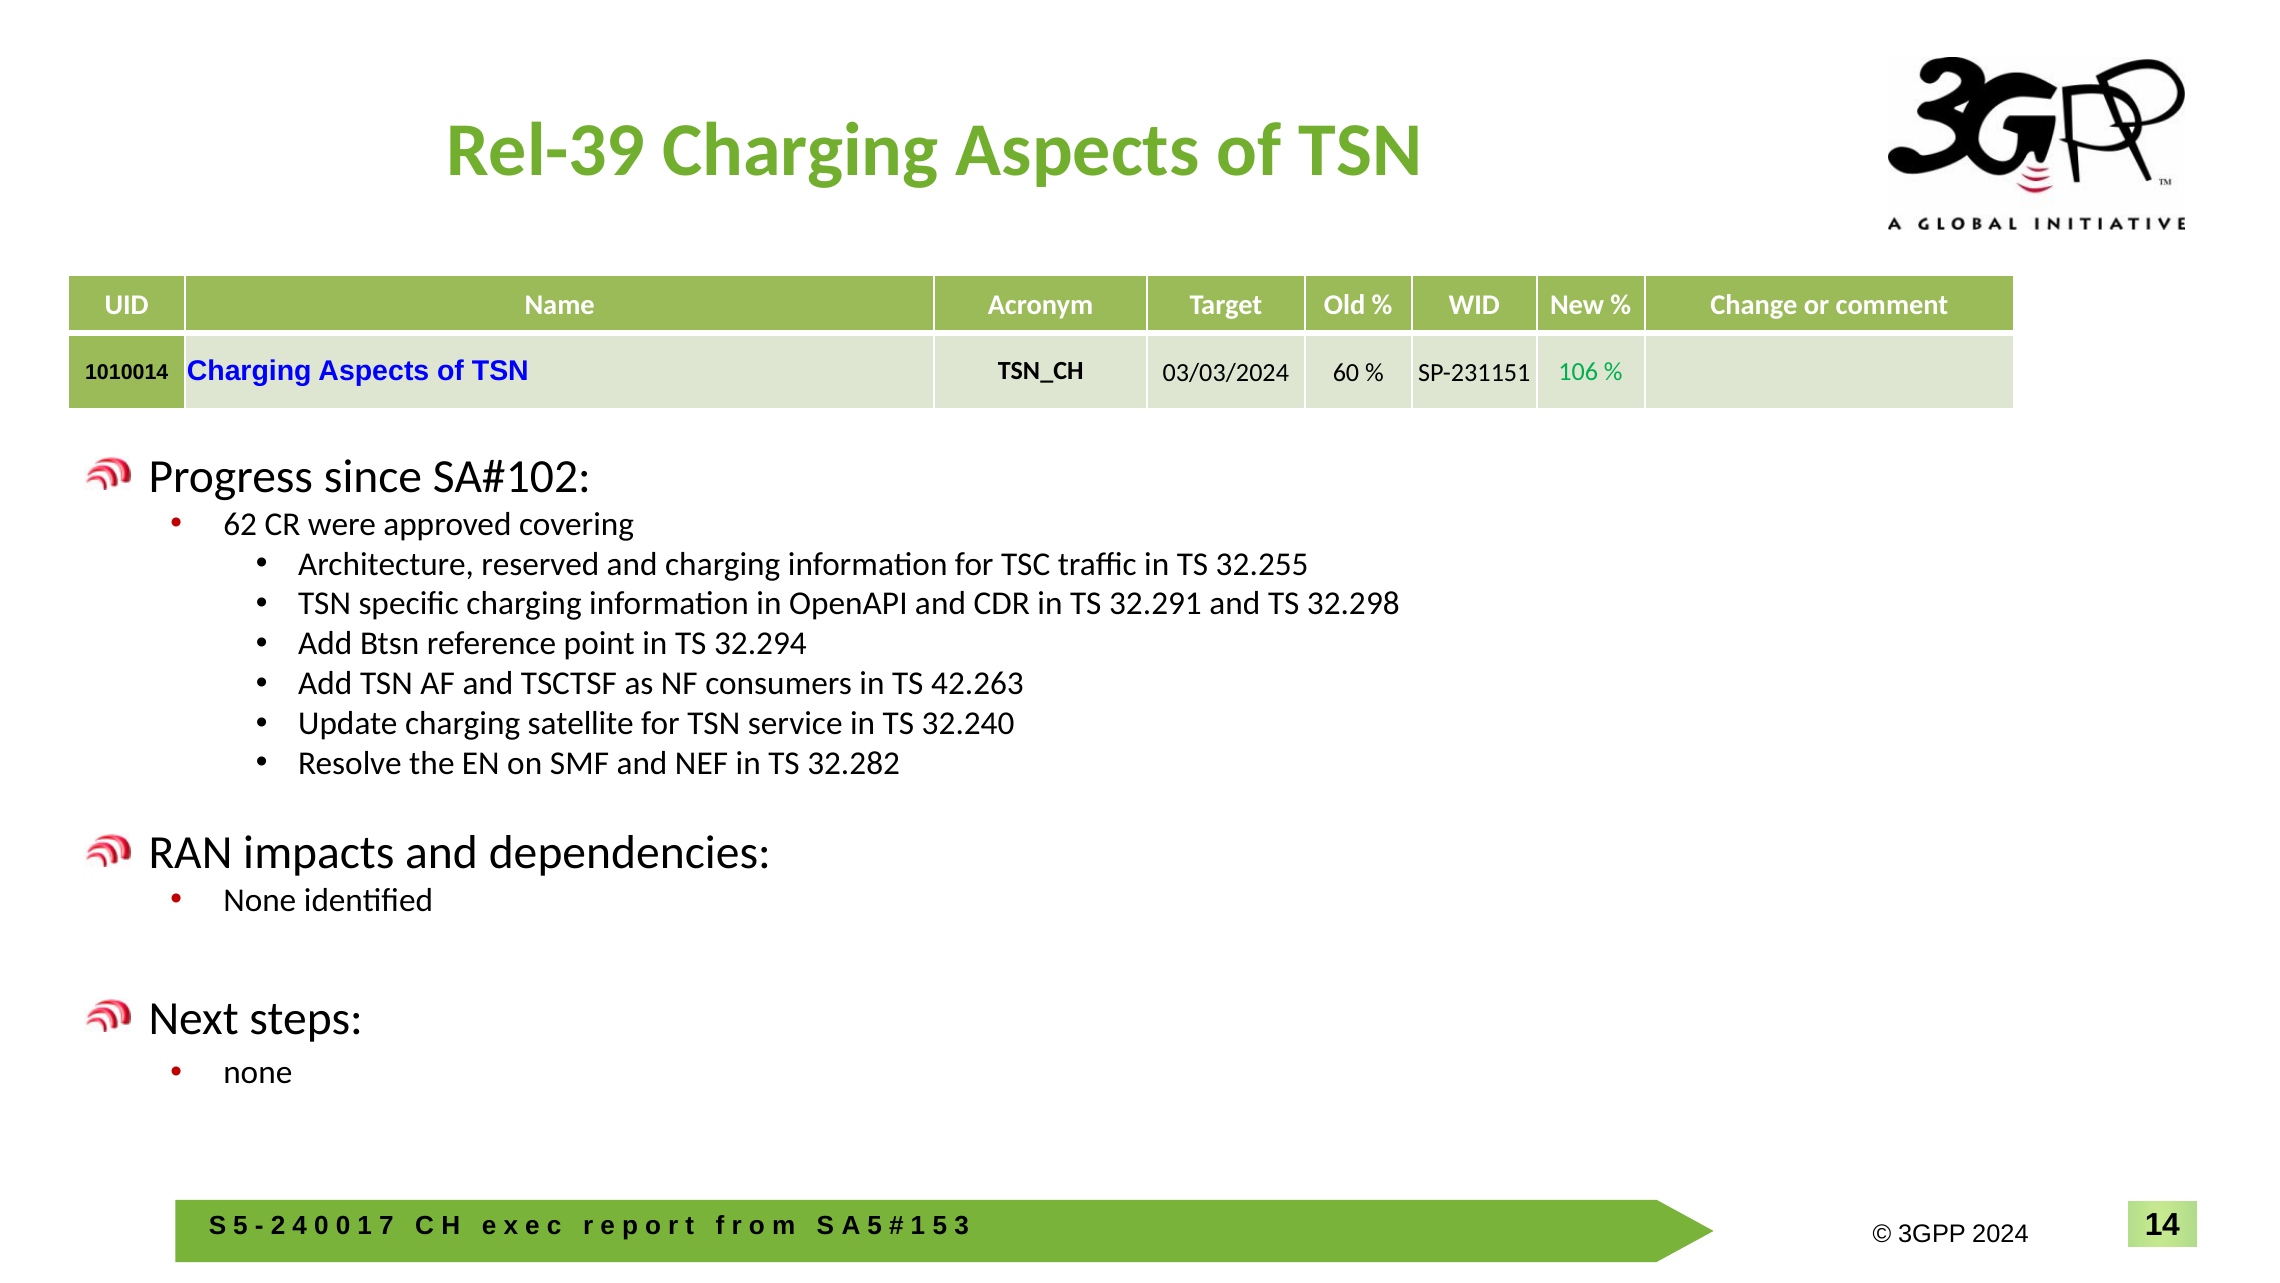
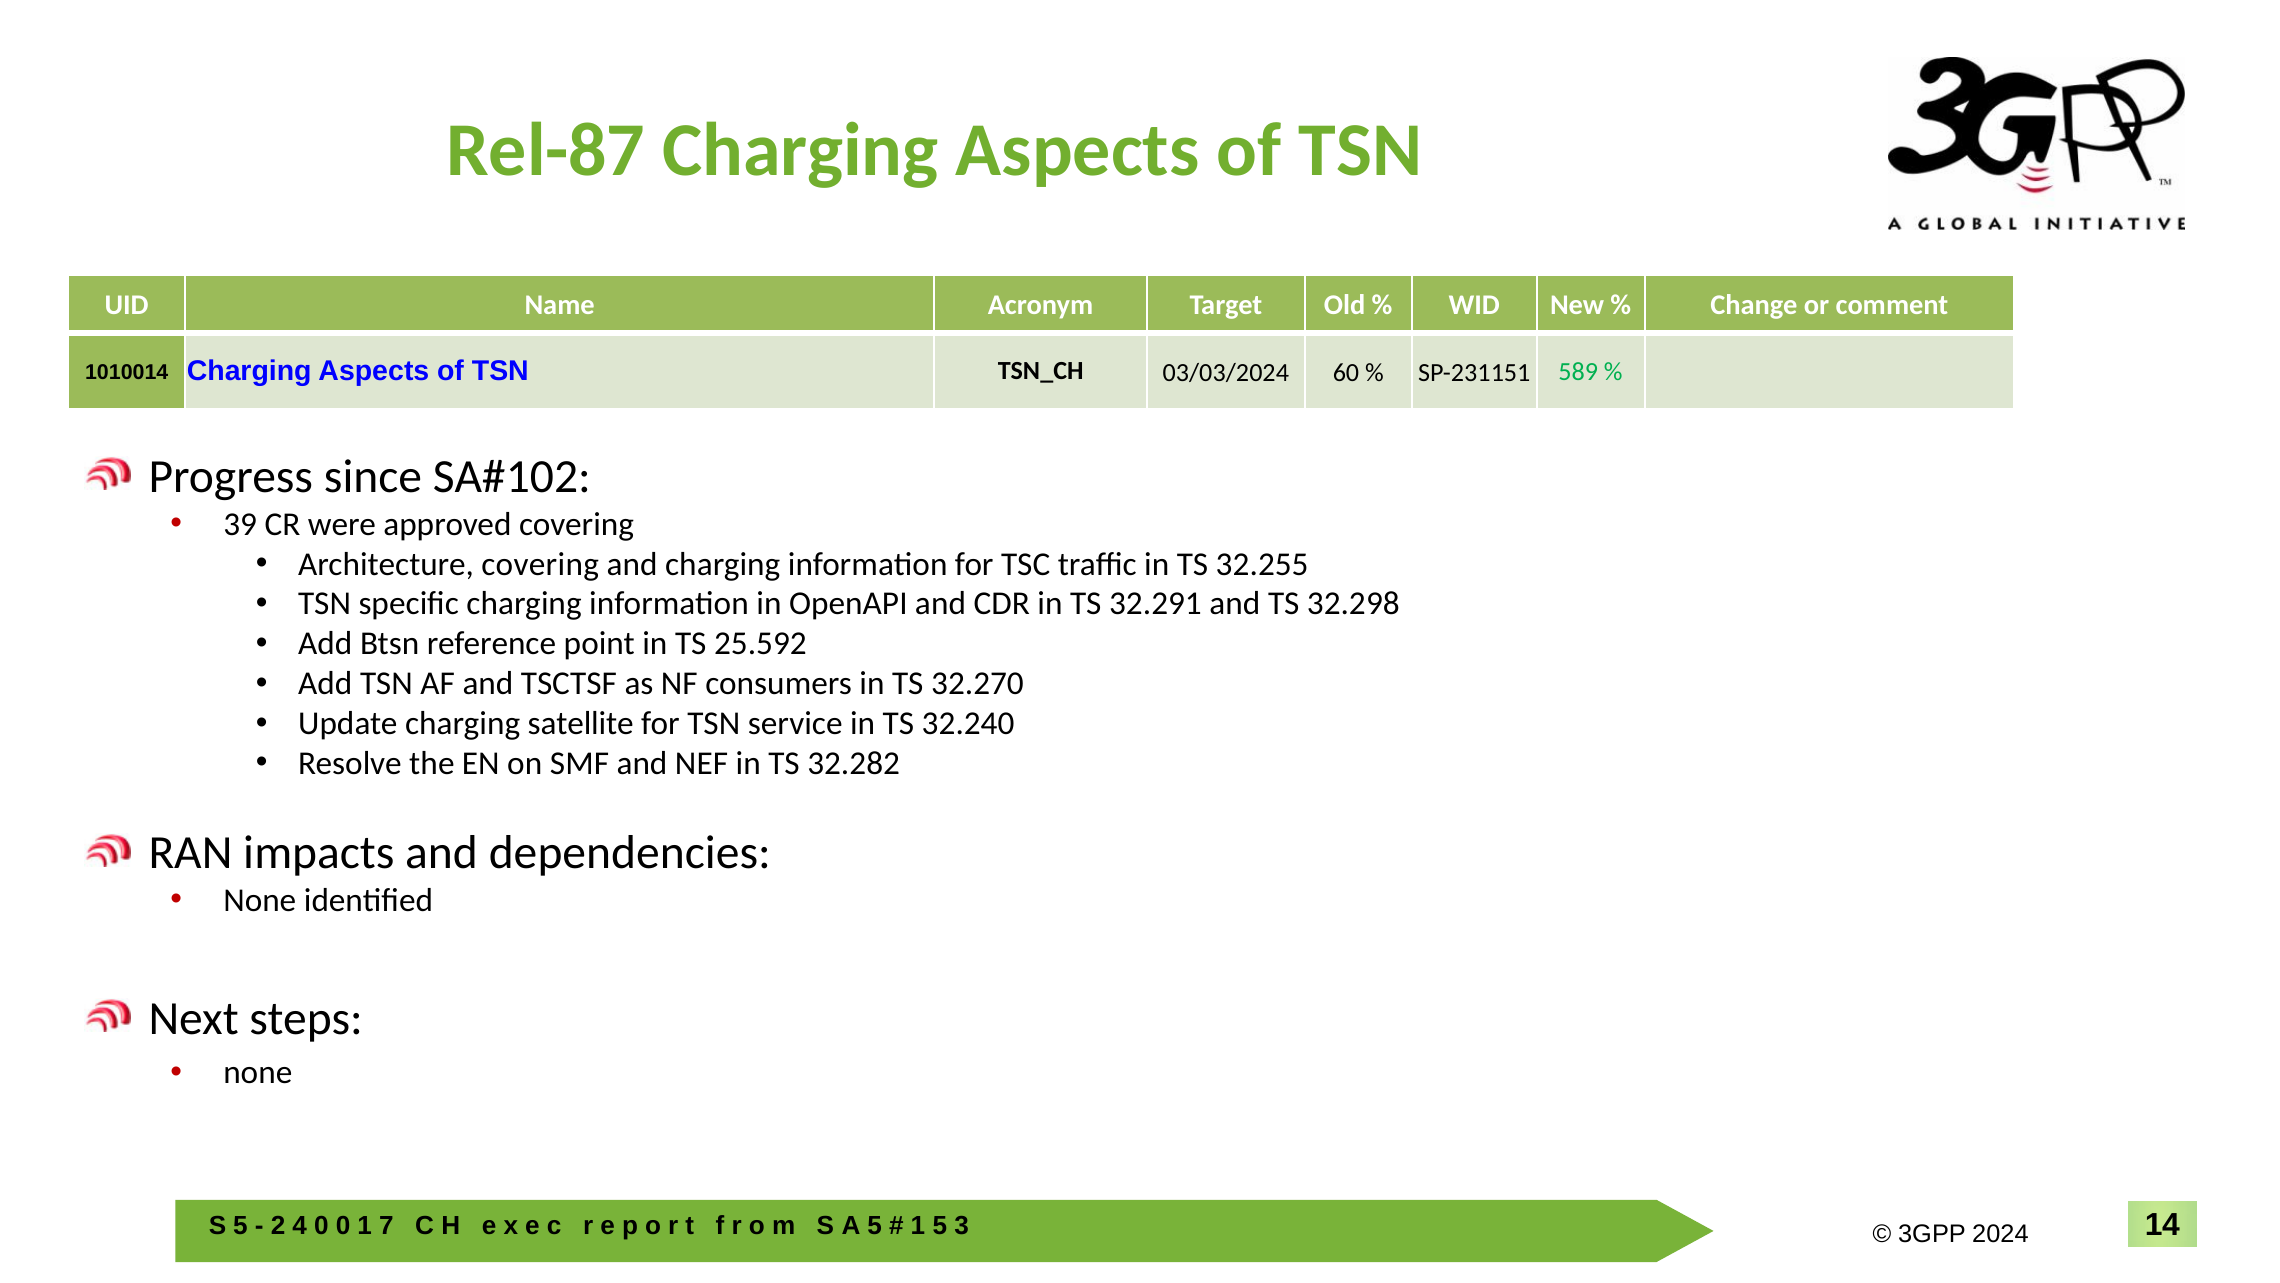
Rel-39: Rel-39 -> Rel-87 (546, 150)
106: 106 -> 589 (1578, 372)
62: 62 -> 39 (240, 524)
Architecture reserved: reserved -> covering (540, 564)
32.294: 32.294 -> 25.592 (760, 644)
42.263: 42.263 -> 32.270 (978, 684)
